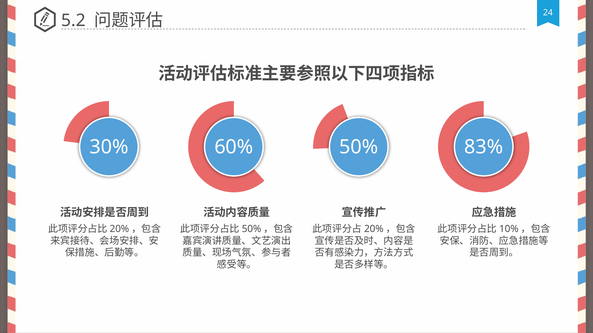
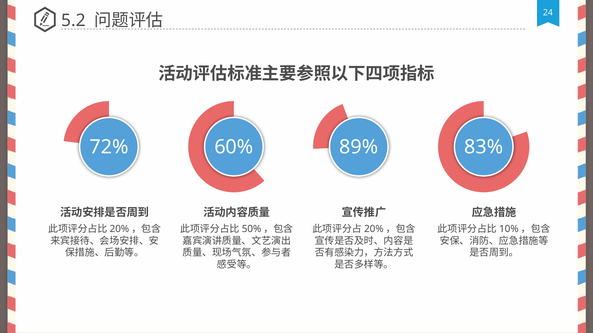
30%: 30% -> 72% (109, 147)
50%: 50% -> 89% (359, 147)
